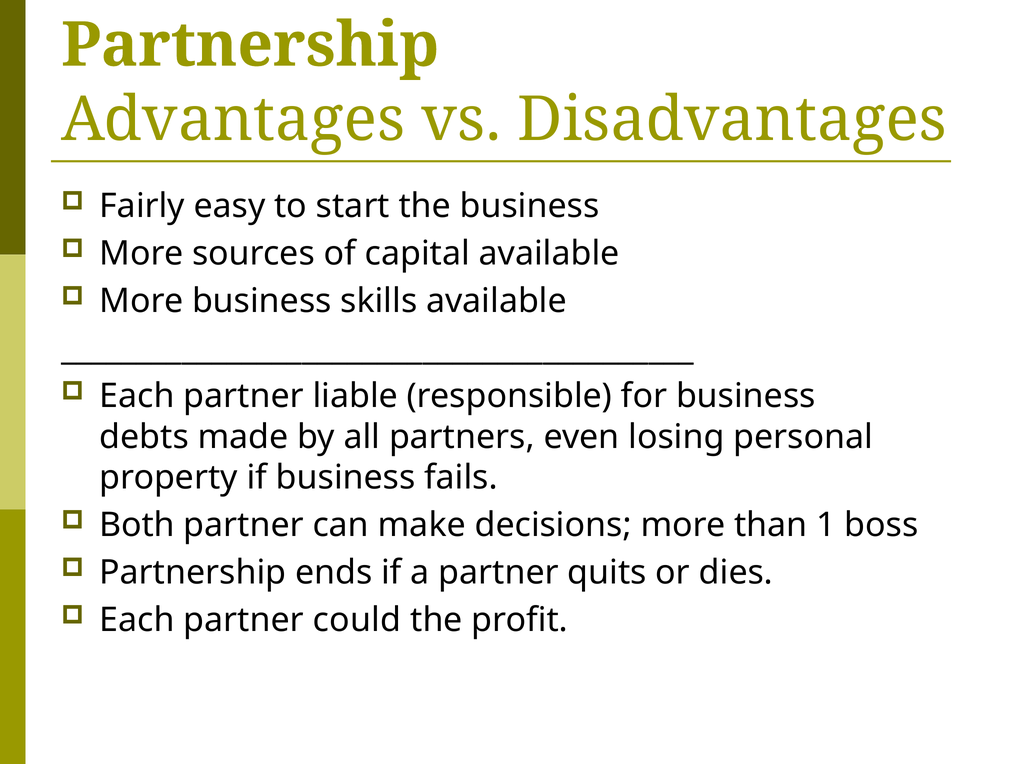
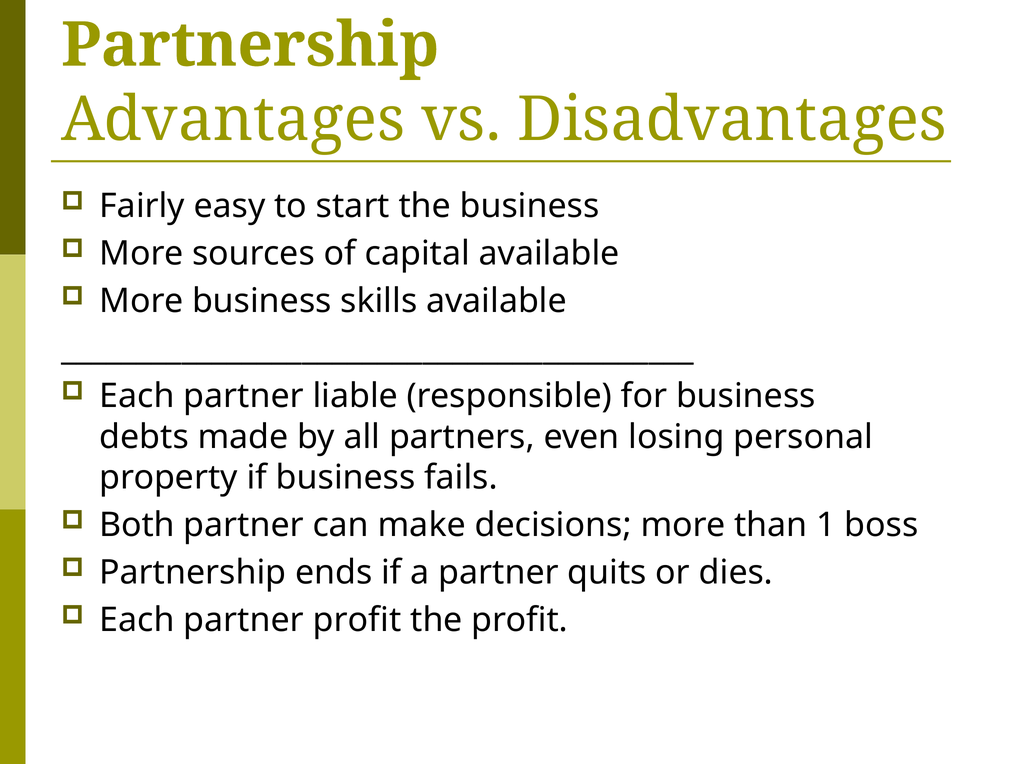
partner could: could -> profit (357, 620)
